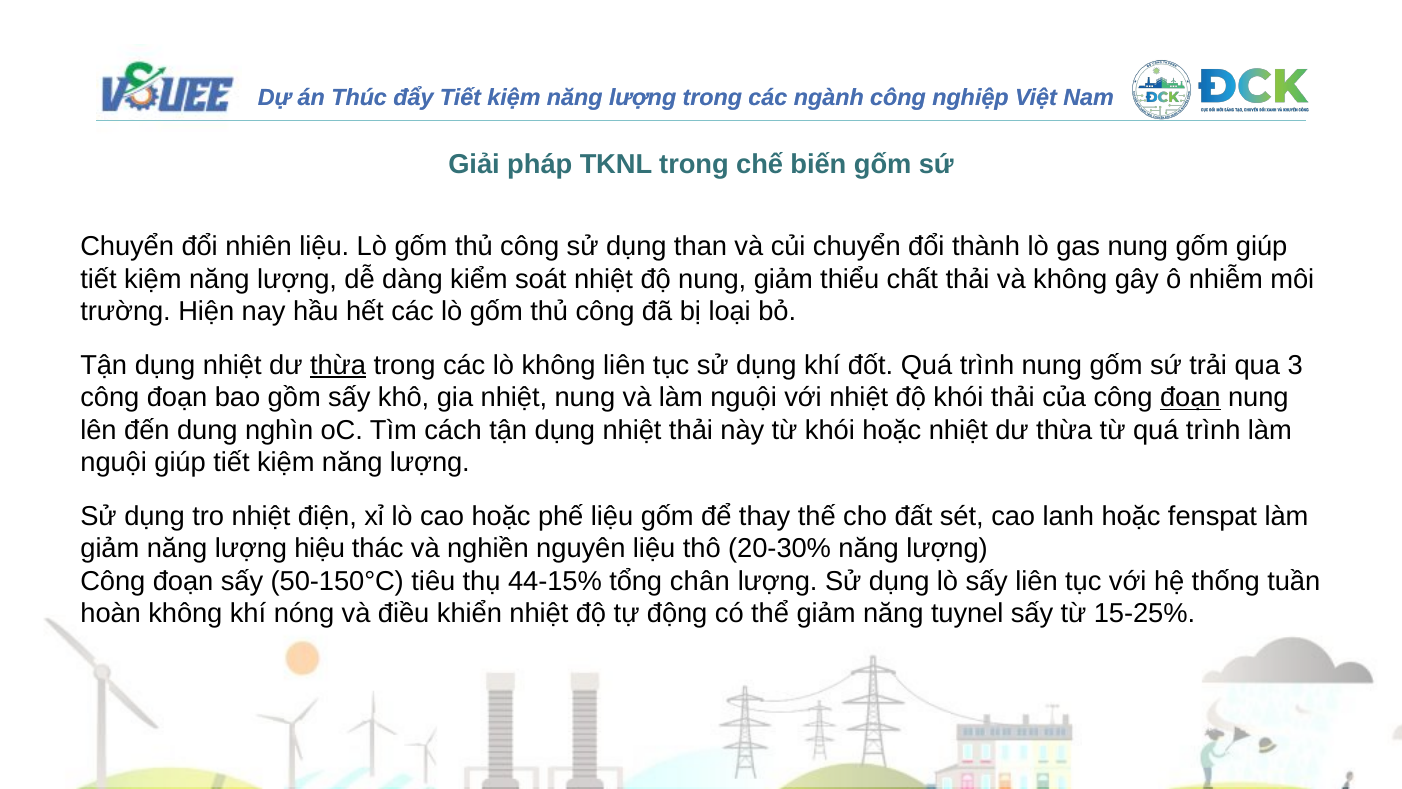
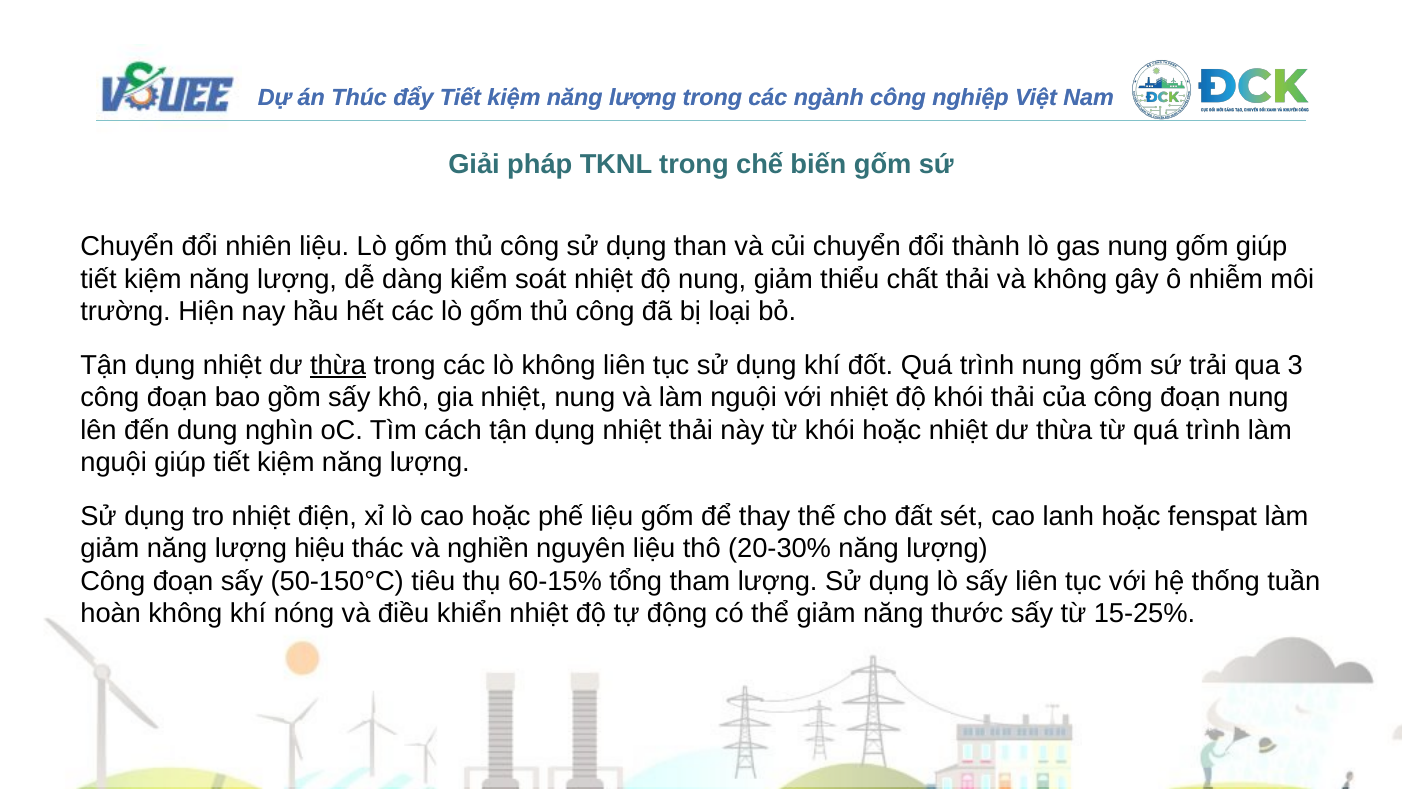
đoạn underline: present -> none (1190, 397)
44-15%: 44-15% -> 60-15% (555, 581)
chân: chân -> tham (700, 581)
tuynel: tuynel -> thước (967, 614)
